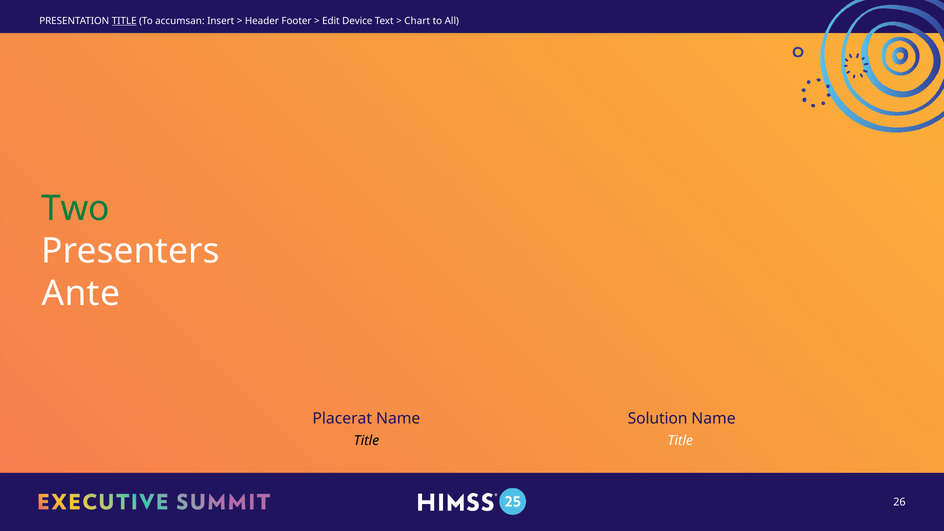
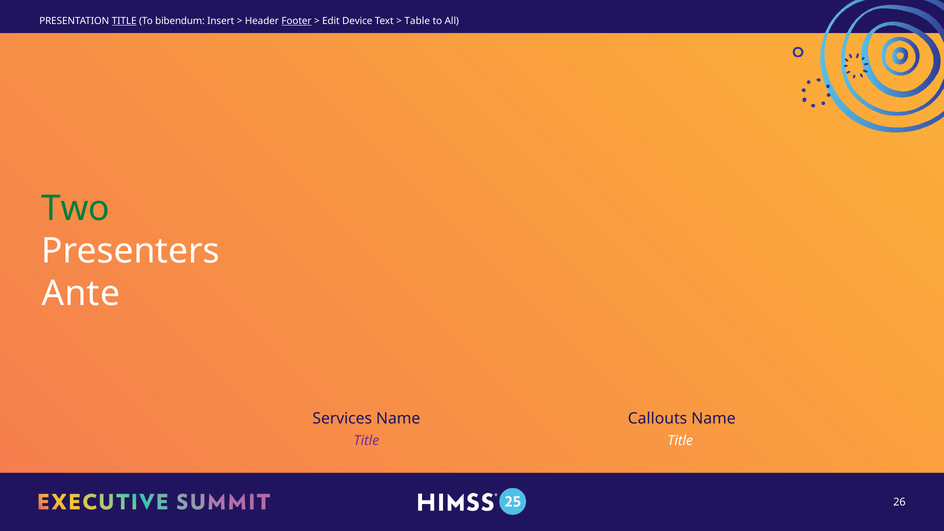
accumsan: accumsan -> bibendum (180, 21)
Footer underline: none -> present (296, 21)
Chart: Chart -> Table (417, 21)
Placerat: Placerat -> Services (342, 418)
Solution: Solution -> Callouts (658, 418)
Title colour: black -> purple (366, 441)
